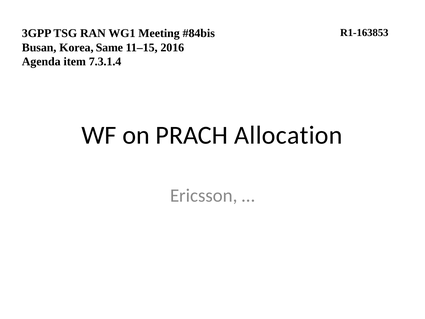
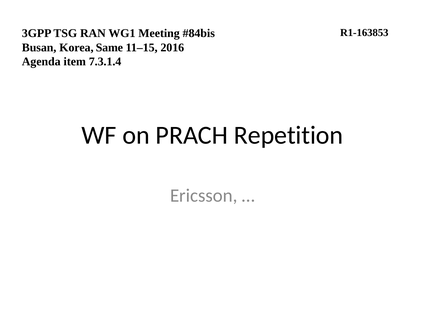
Allocation: Allocation -> Repetition (289, 135)
